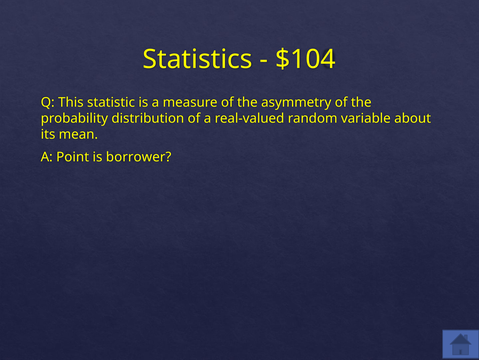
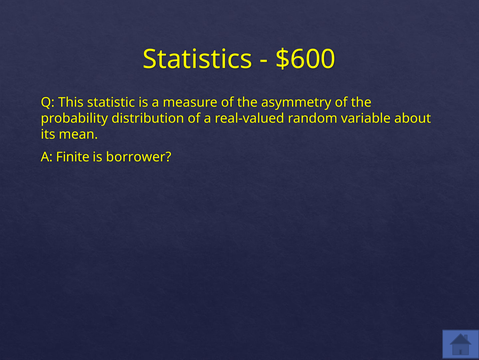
$104: $104 -> $600 (305, 59)
Point: Point -> Finite (73, 157)
